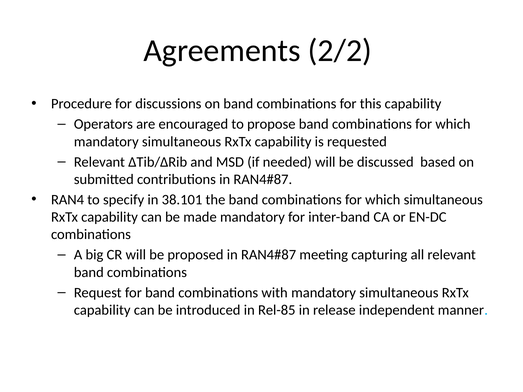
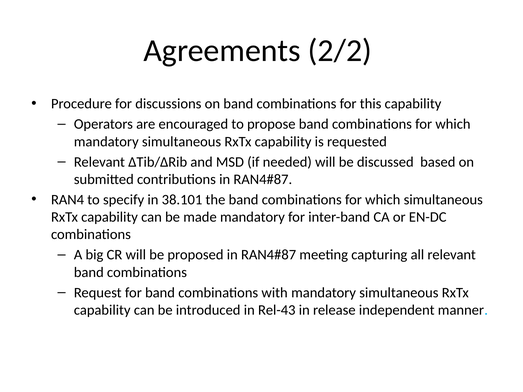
Rel-85: Rel-85 -> Rel-43 (277, 310)
